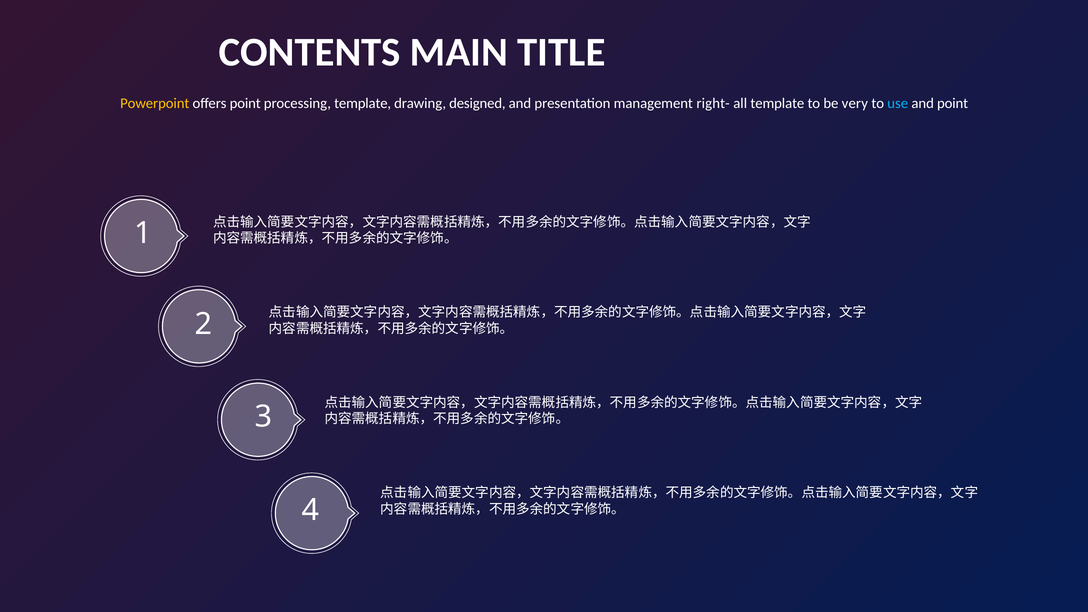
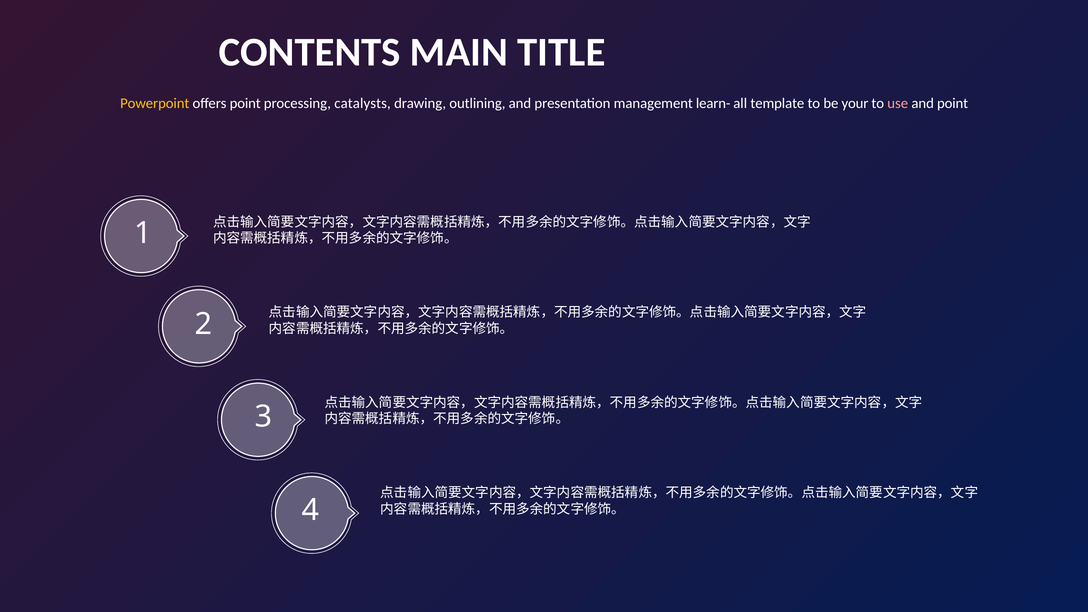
processing template: template -> catalysts (363, 103)
designed: designed -> outlining (477, 103)
right-: right- -> learn- (713, 103)
very: very -> your (855, 103)
use colour: light blue -> pink (898, 103)
